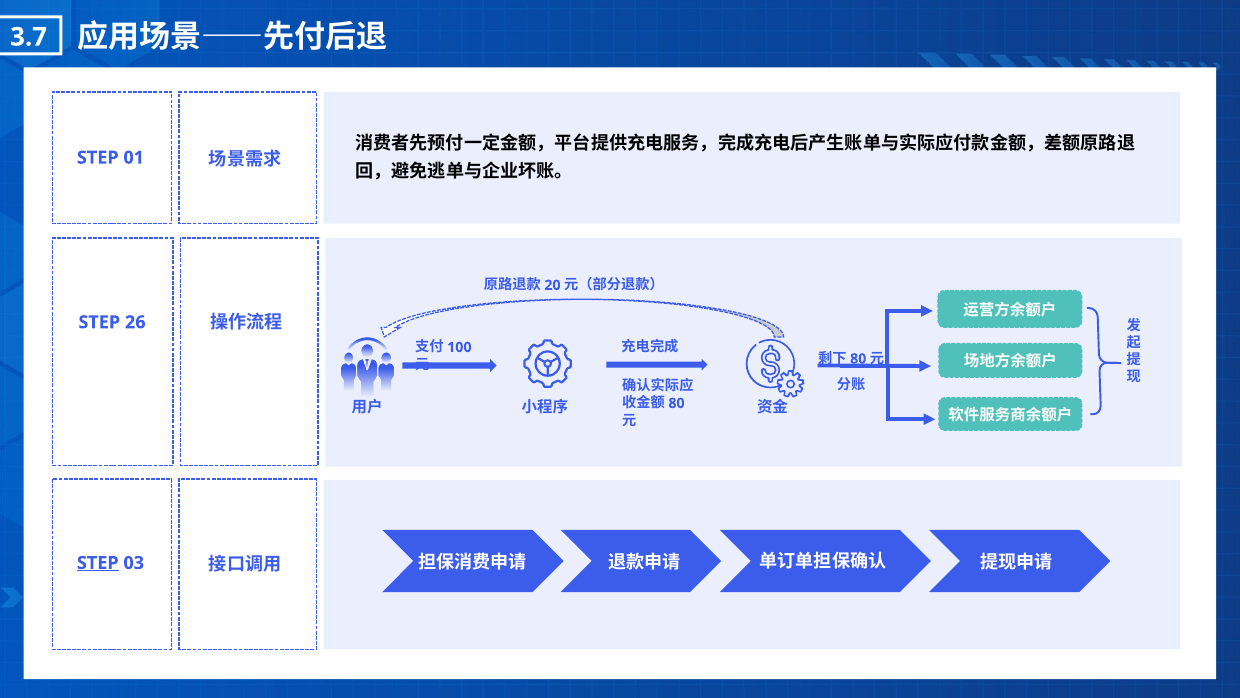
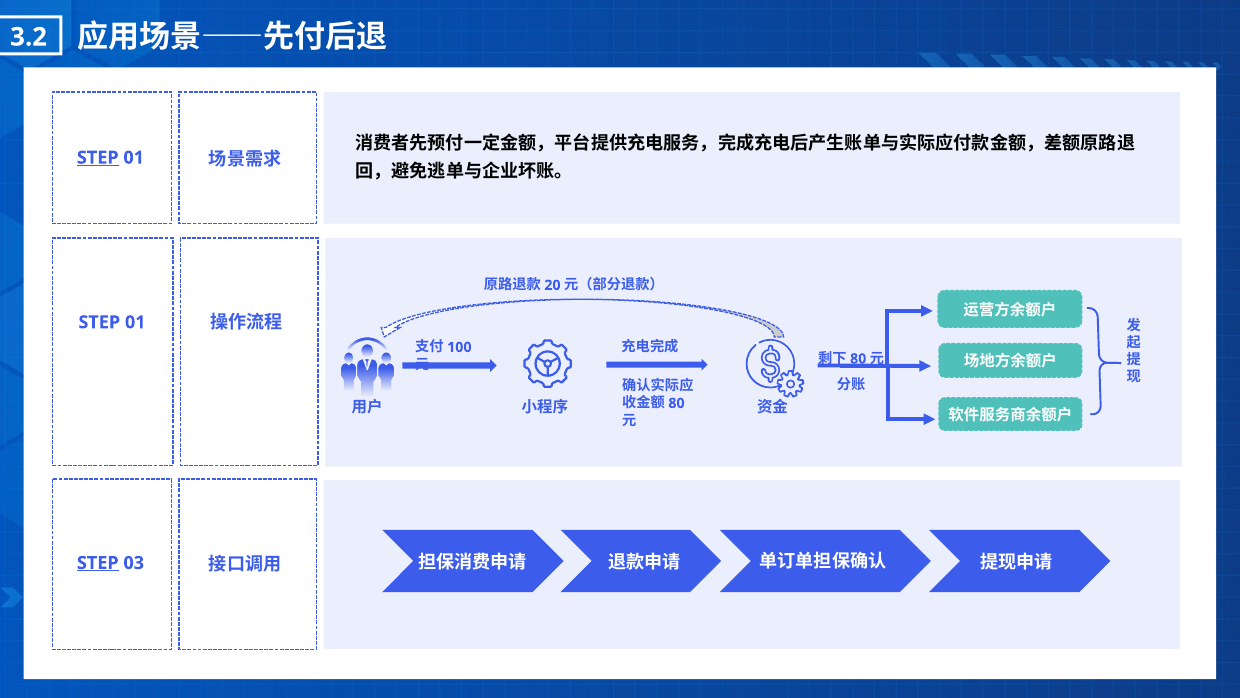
3.7: 3.7 -> 3.2 (29, 37)
STEP underline: none -> present (98, 158)
26: 26 -> 01 (135, 322)
